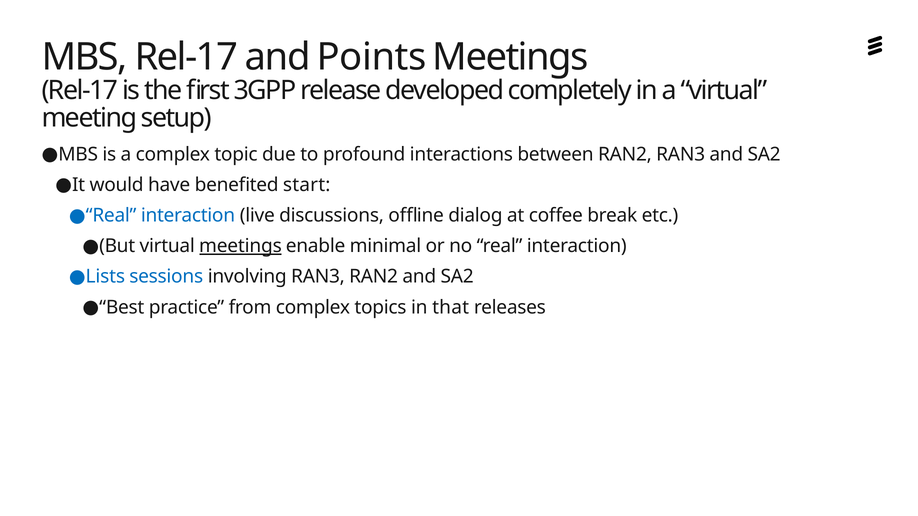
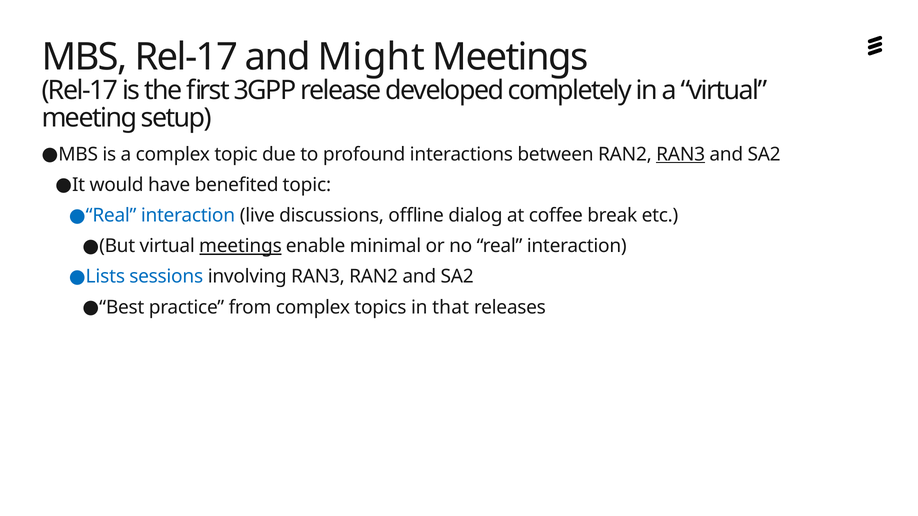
Points: Points -> Might (371, 57)
RAN3 underline: none -> present (681, 154)
benefited start: start -> topic (307, 185)
